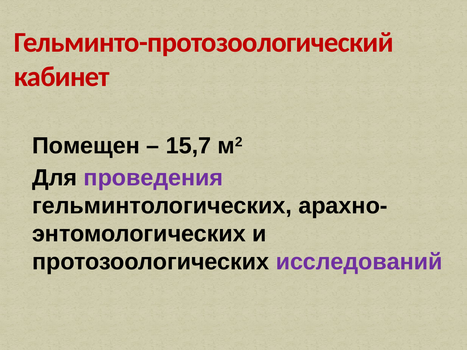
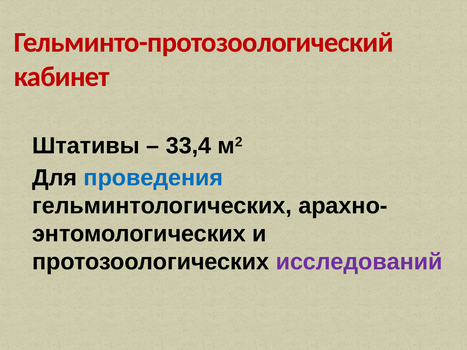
Помещен: Помещен -> Штативы (86, 146)
15,7: 15,7 -> 33,4 (188, 146)
проведения colour: purple -> blue (153, 178)
